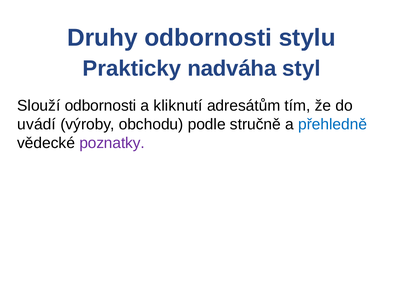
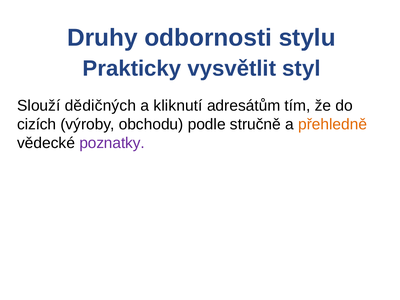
nadváha: nadváha -> vysvětlit (232, 68)
Slouží odbornosti: odbornosti -> dědičných (100, 106)
uvádí: uvádí -> cizích (37, 124)
přehledně colour: blue -> orange (333, 124)
